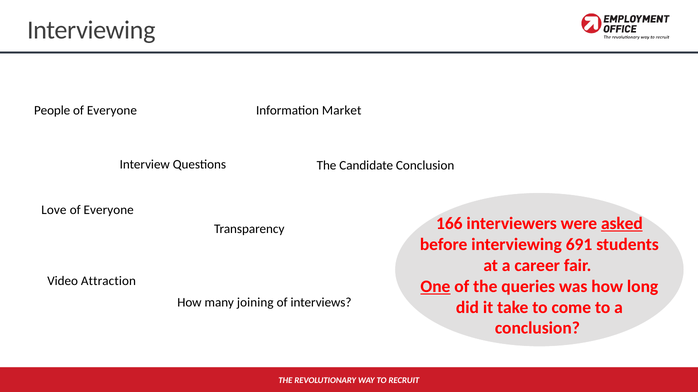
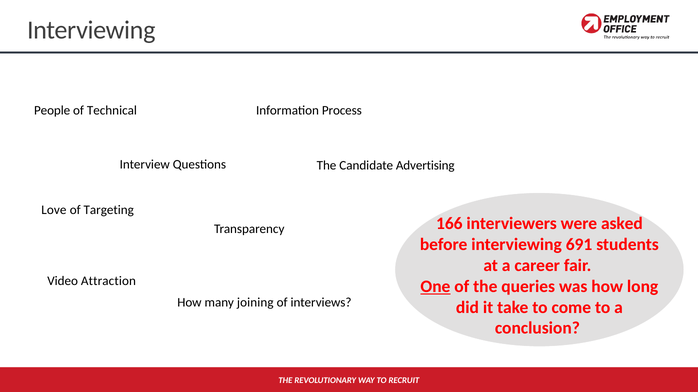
Everyone: Everyone -> Technical (112, 111)
Market: Market -> Process (342, 111)
Candidate Conclusion: Conclusion -> Advertising (425, 166)
Everyone: Everyone -> Targeting (109, 210)
asked underline: present -> none (622, 224)
